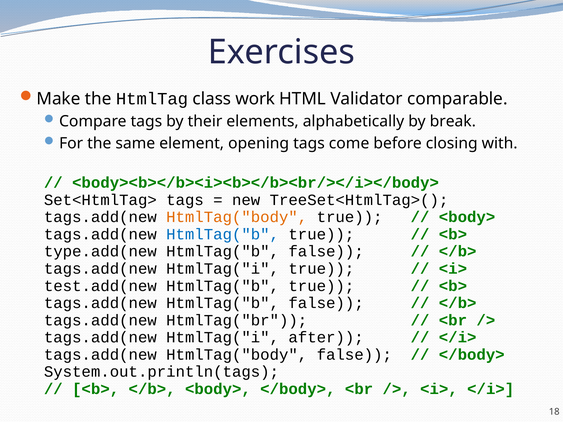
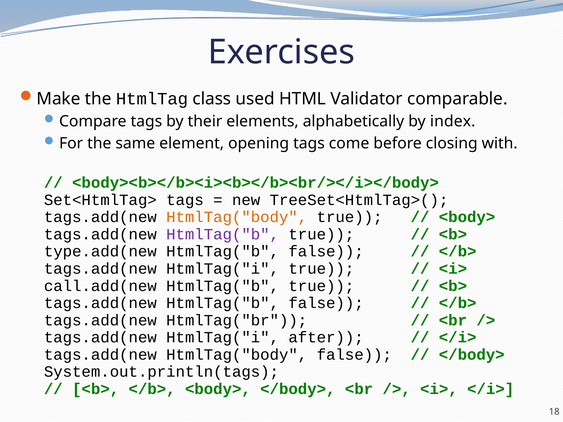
work: work -> used (255, 99)
break: break -> index (453, 122)
HtmlTag("b colour: blue -> purple (223, 234)
test.add(new: test.add(new -> call.add(new (100, 286)
